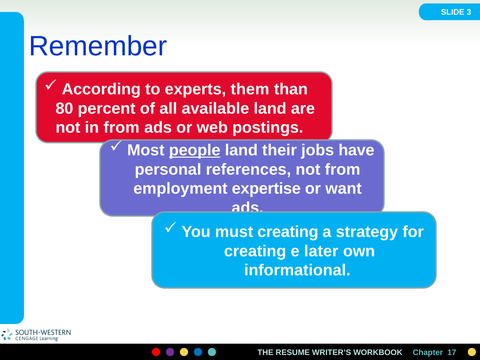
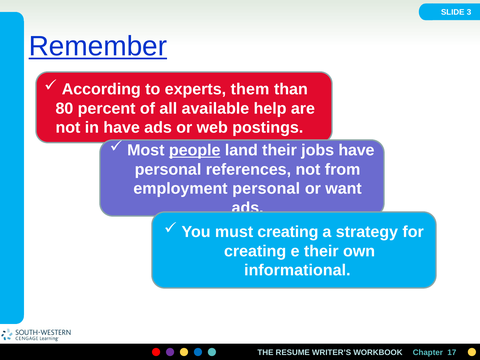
Remember underline: none -> present (98, 46)
available land: land -> help (270, 108)
in from: from -> have (122, 128)
employment expertise: expertise -> personal (266, 189)
e later: later -> their (321, 251)
